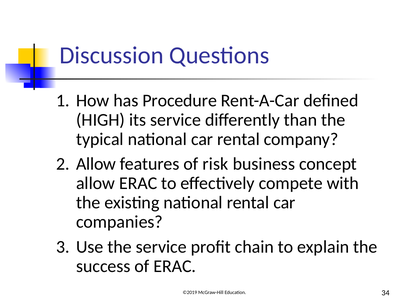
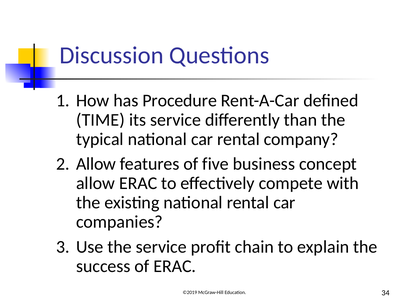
HIGH: HIGH -> TIME (101, 120)
risk: risk -> five (216, 164)
